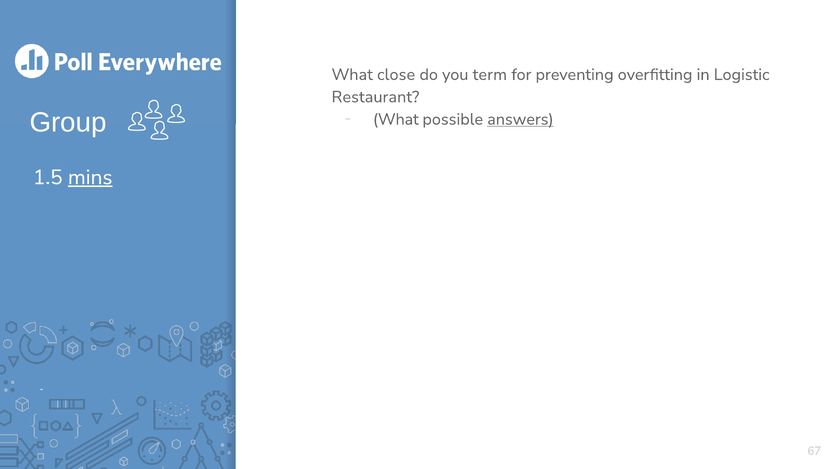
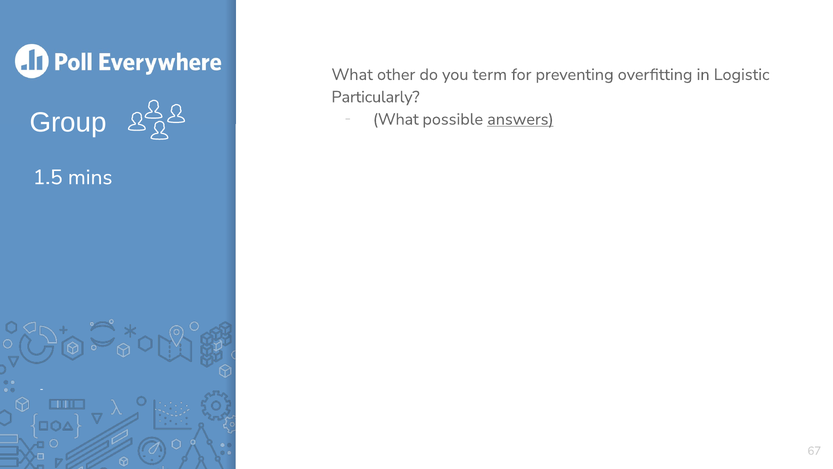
close: close -> other (396, 75)
Restaurant: Restaurant -> Particularly (376, 97)
mins underline: present -> none (90, 177)
